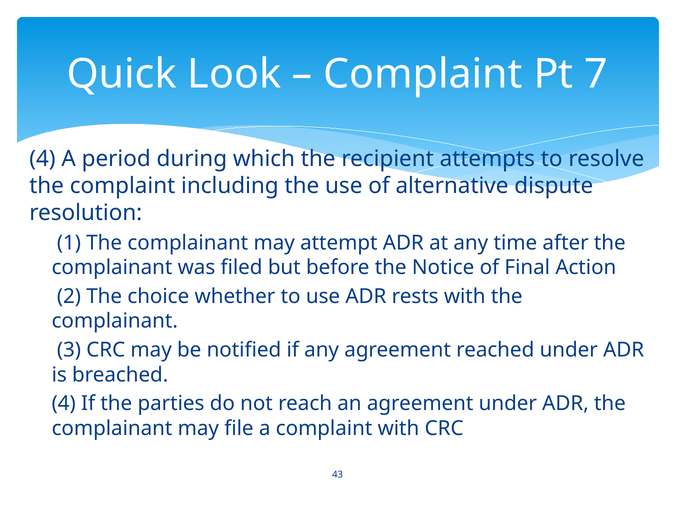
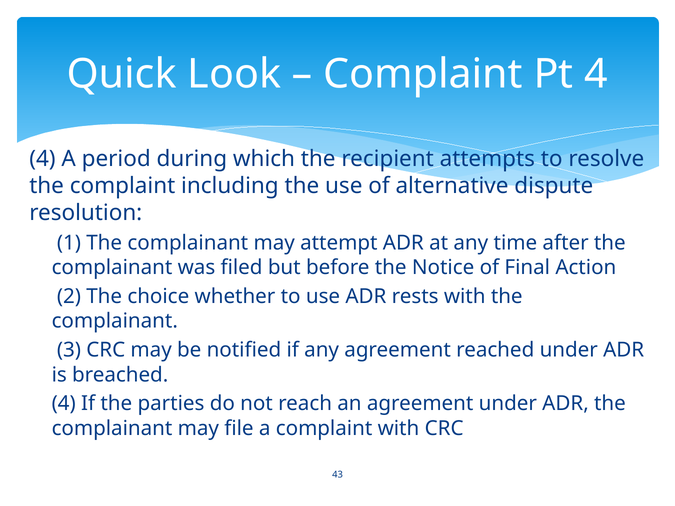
Pt 7: 7 -> 4 (596, 74)
